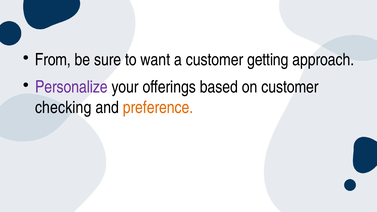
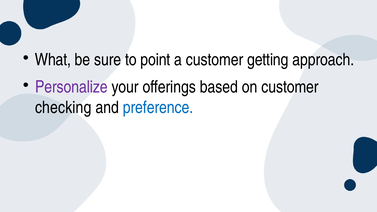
From: From -> What (53, 60)
want: want -> point (155, 60)
preference colour: orange -> blue (158, 108)
